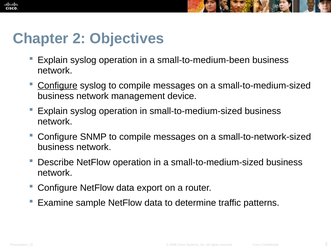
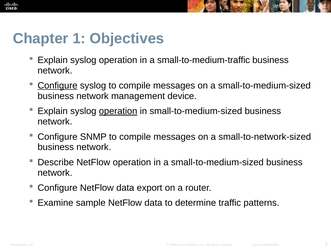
2: 2 -> 1 (79, 39)
small-to-medium-been: small-to-medium-been -> small-to-medium-traffic (204, 60)
operation underline: none -> present (118, 111)
